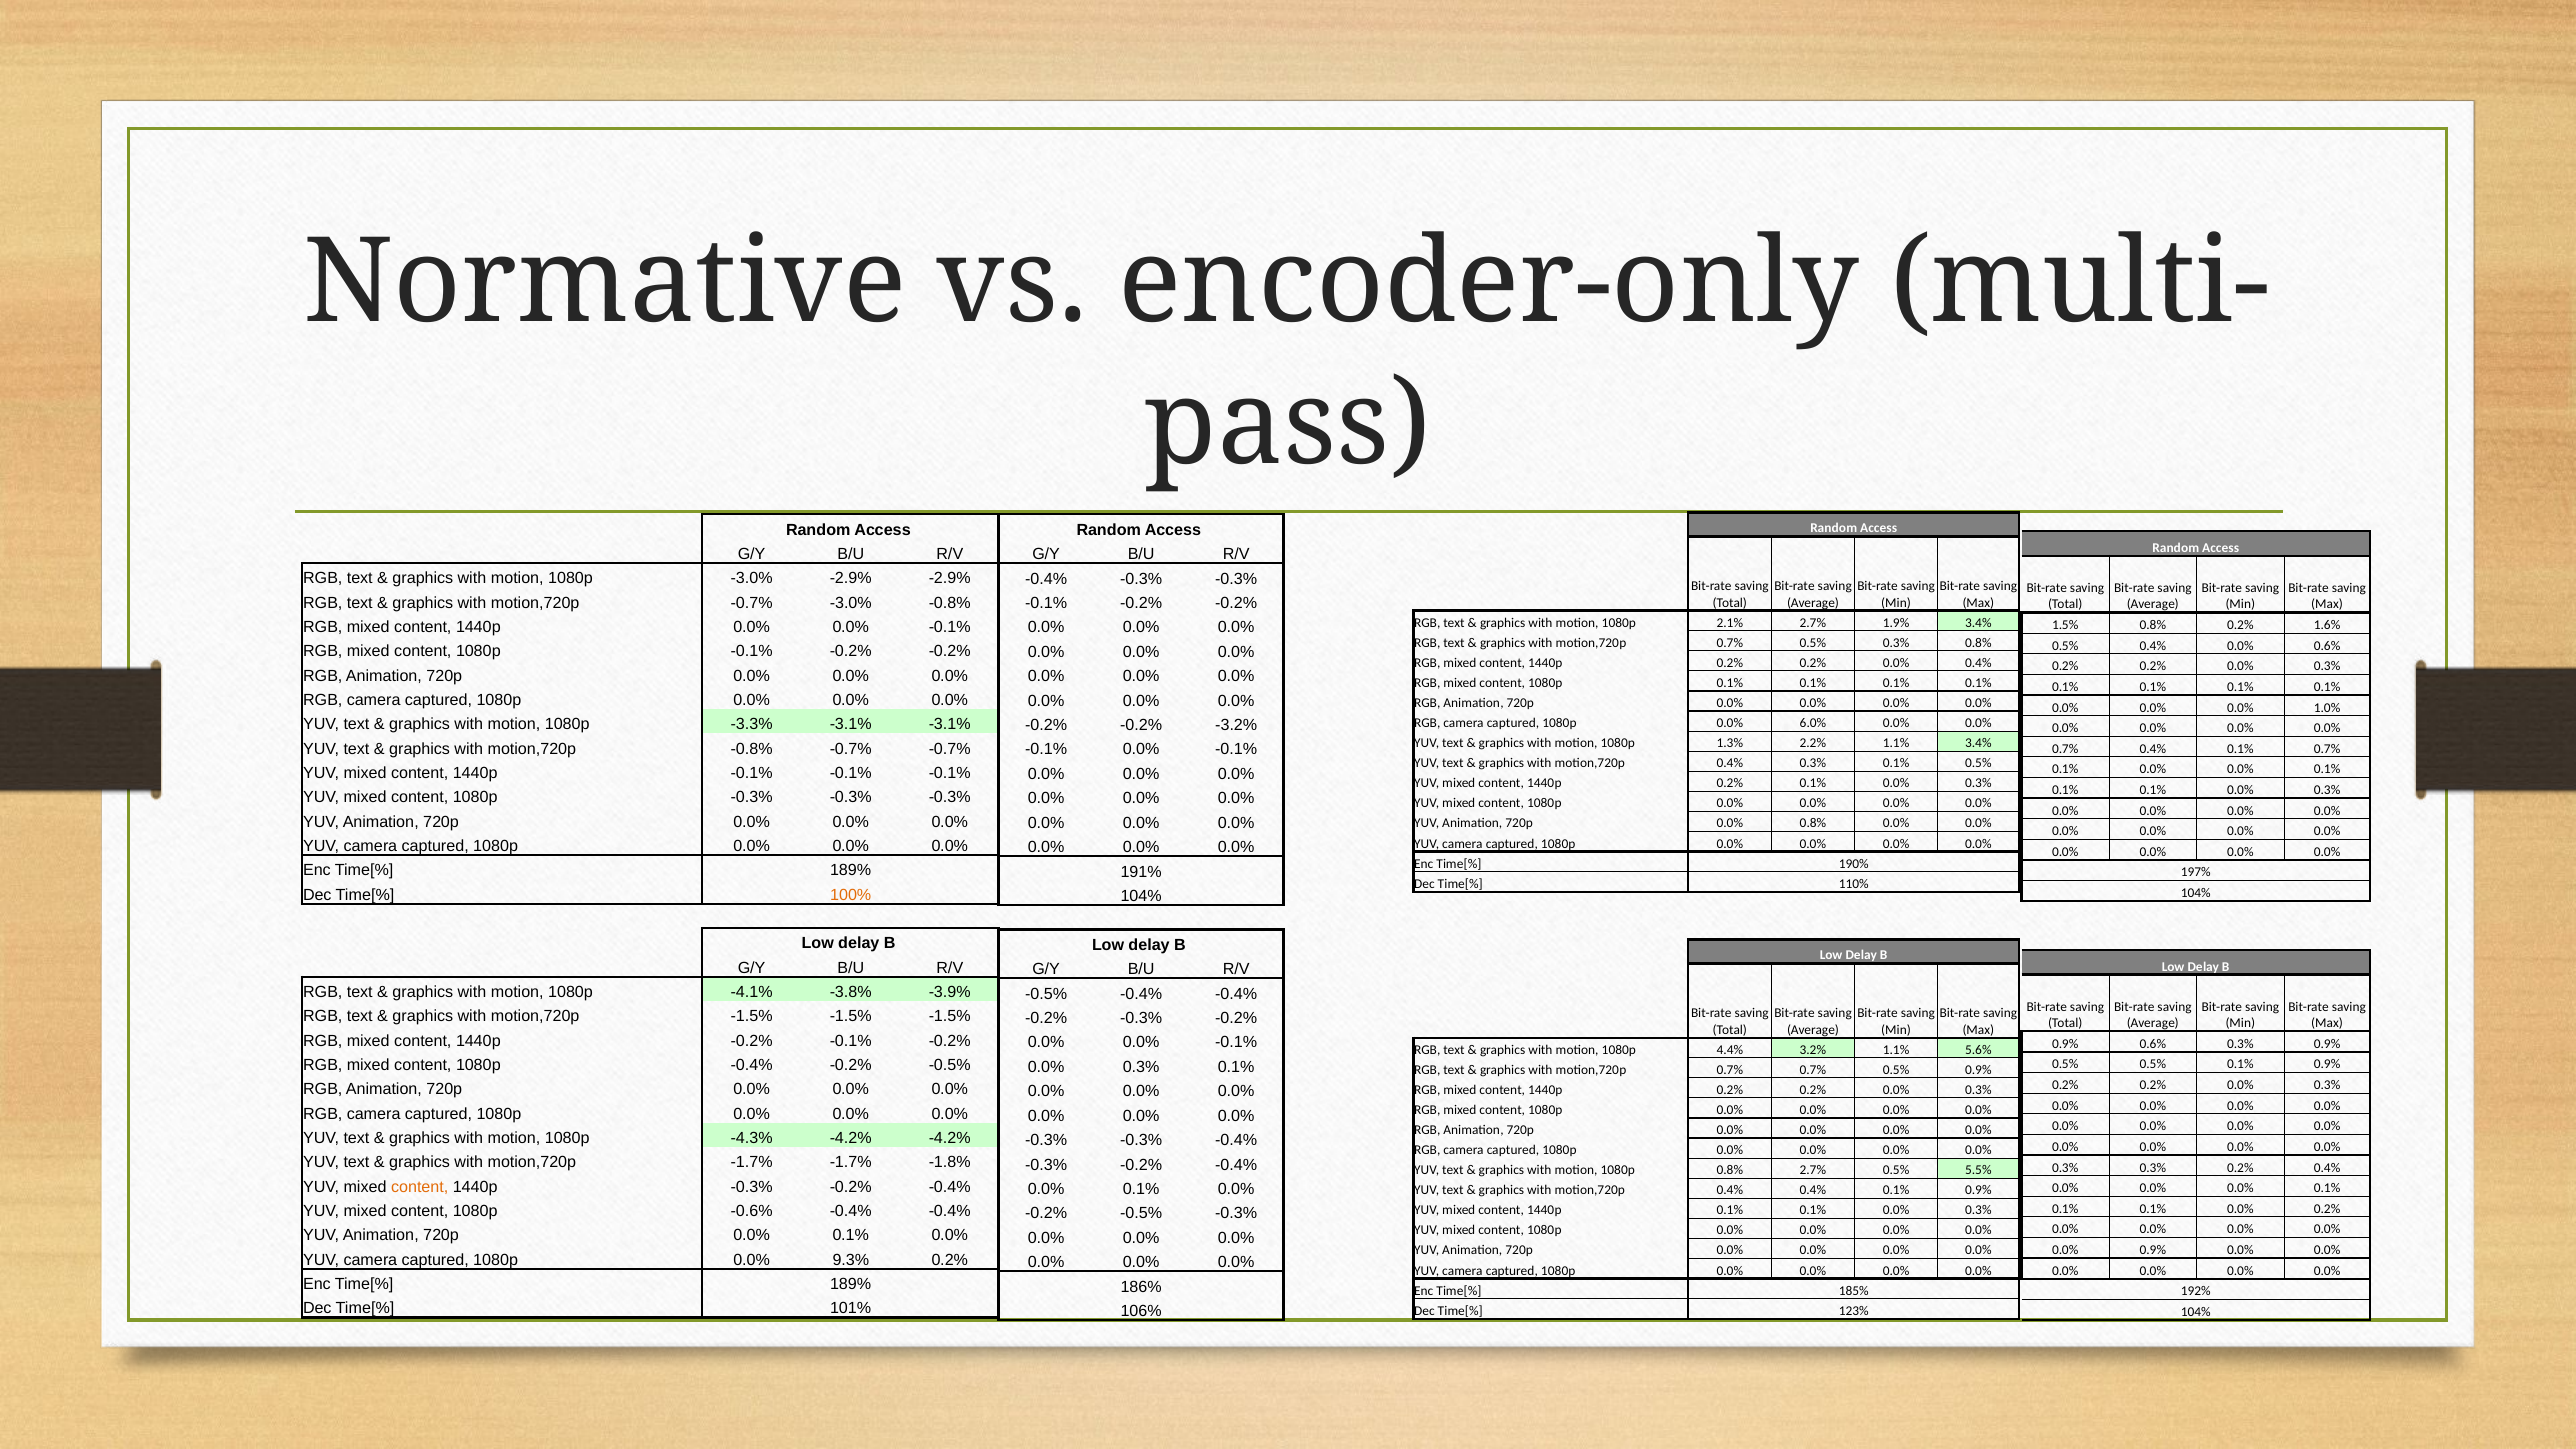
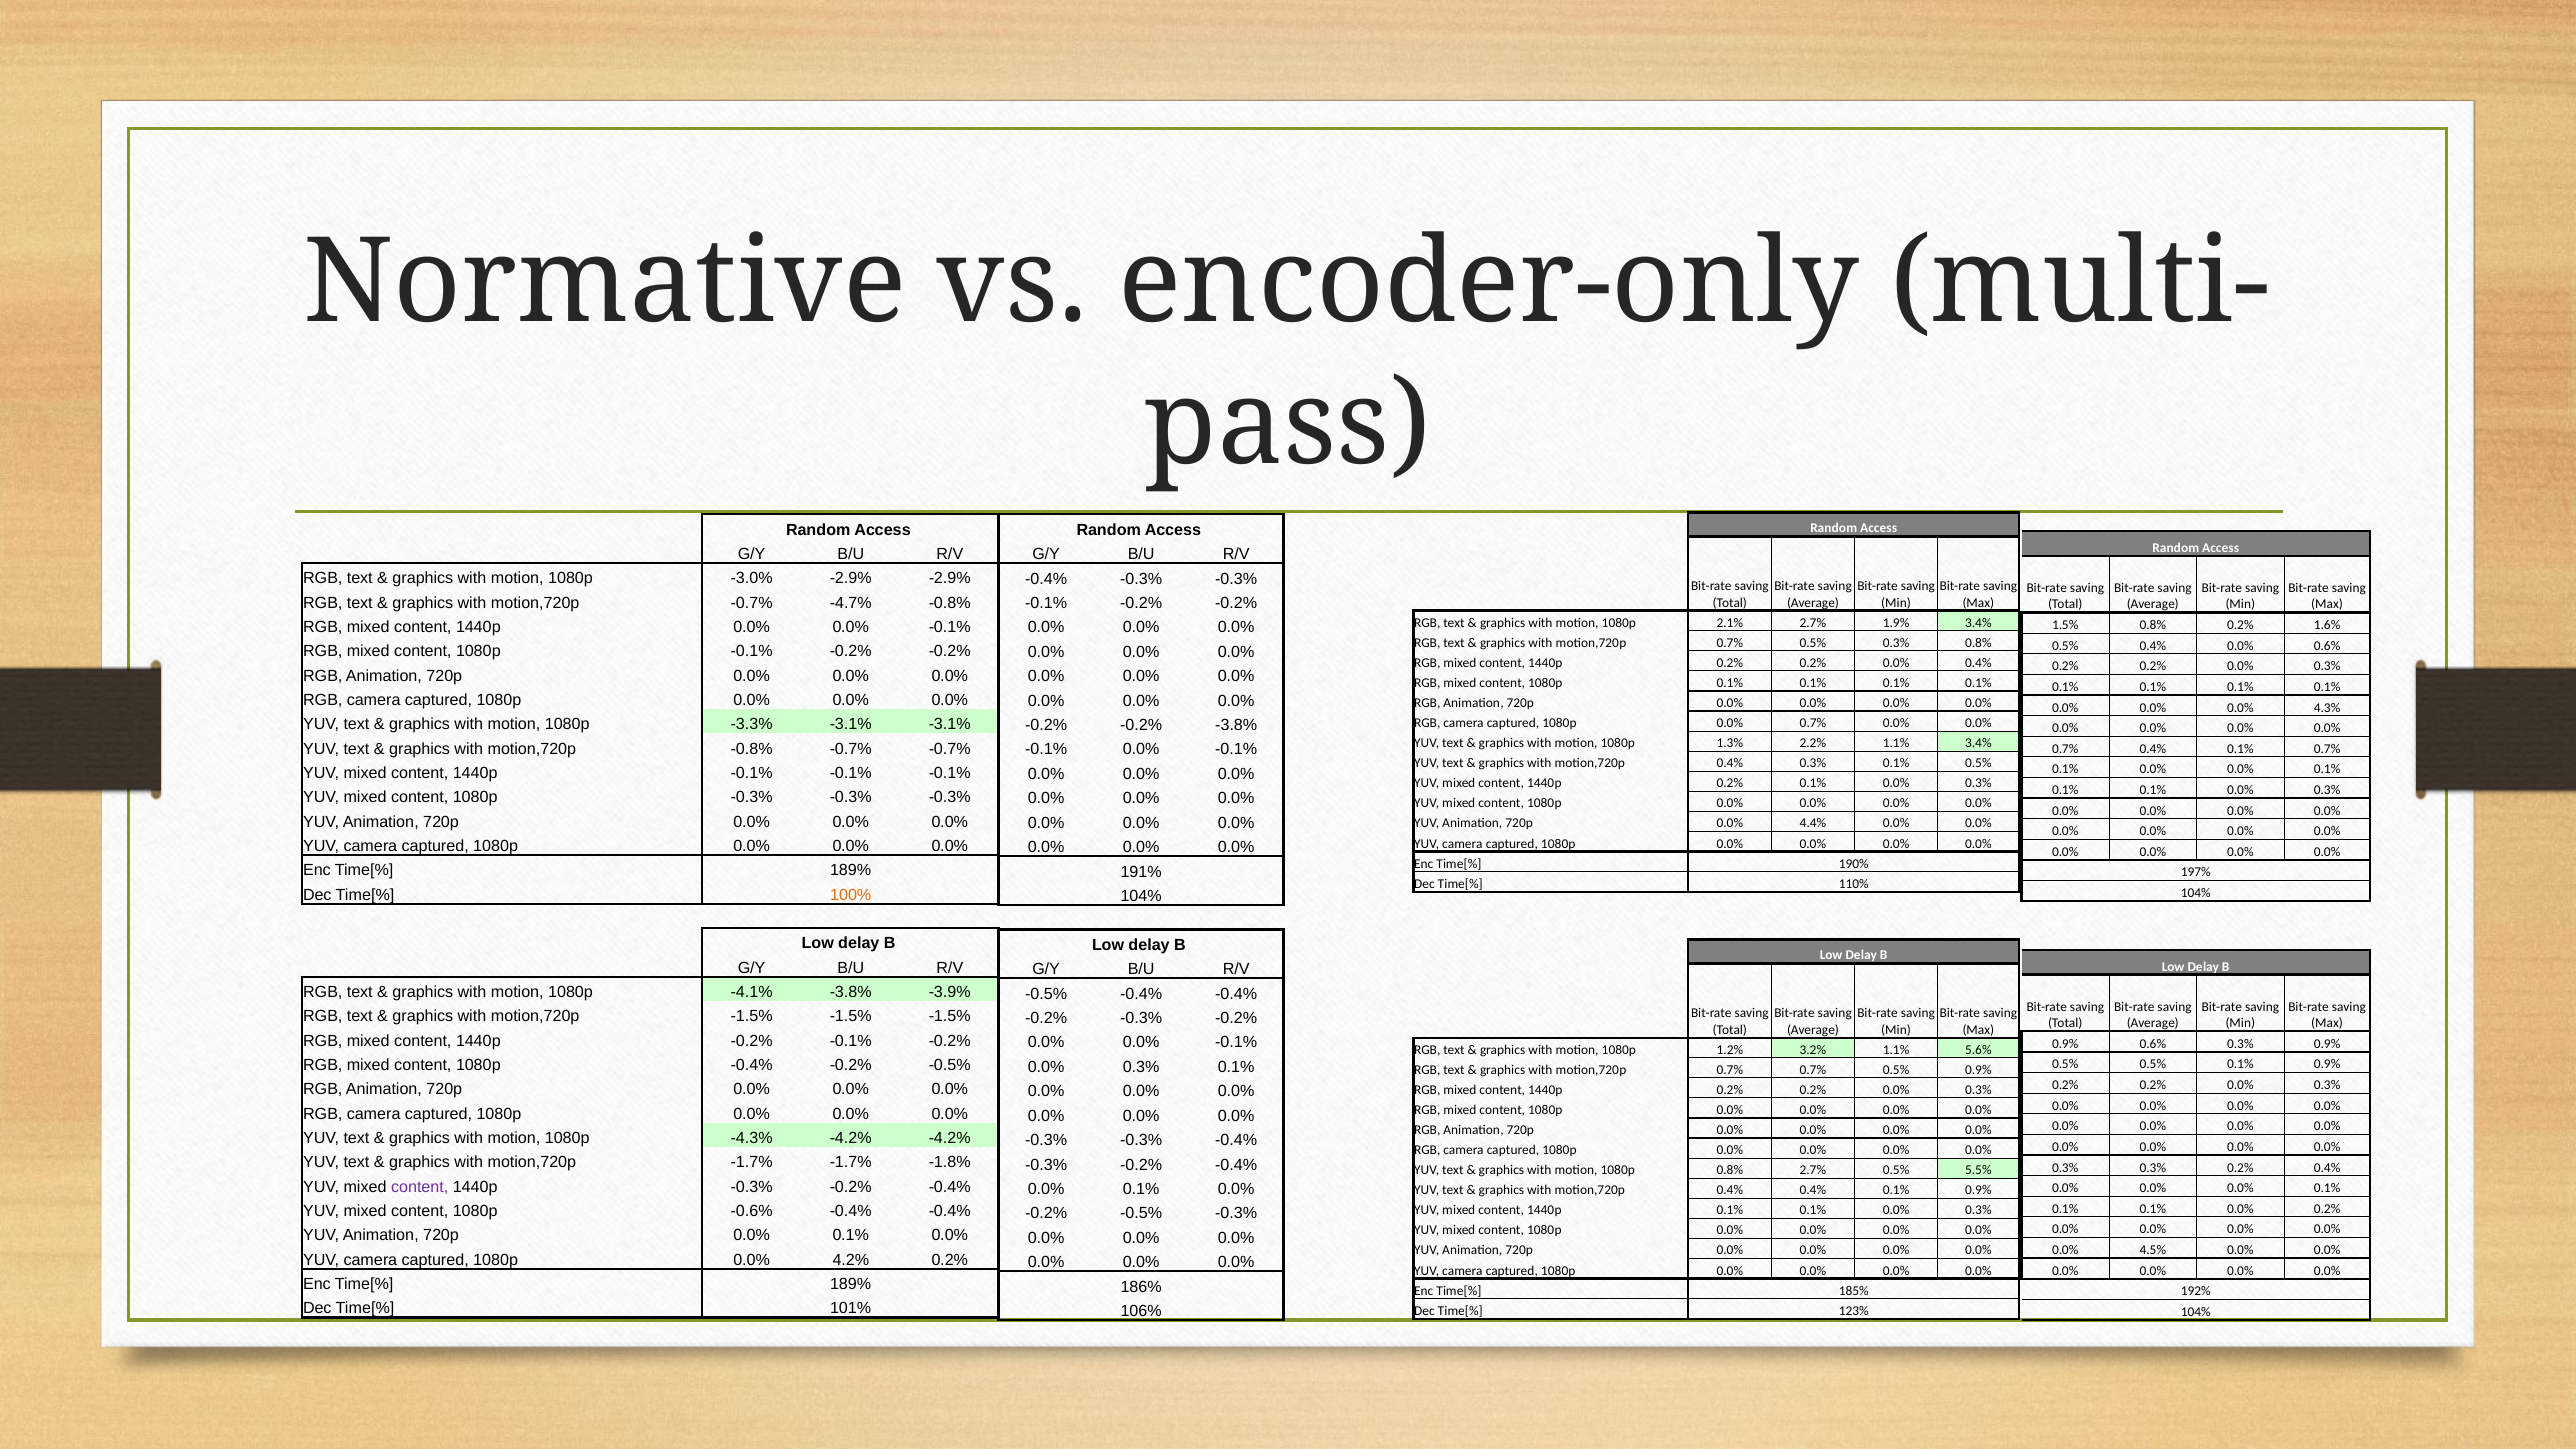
-0.7% -3.0%: -3.0% -> -4.7% (851, 603)
1.0%: 1.0% -> 4.3% (2327, 708)
-0.2% -3.2%: -3.2% -> -3.8% (1236, 725)
1080p 0.0% 6.0%: 6.0% -> 0.7% (1813, 723)
0.0% 0.8%: 0.8% -> 4.4% (1813, 824)
4.4%: 4.4% -> 1.2% (1730, 1050)
content colour: orange -> purple (420, 1187)
0.0% 0.9%: 0.9% -> 4.5% (2153, 1250)
9.3%: 9.3% -> 4.2% (851, 1260)
